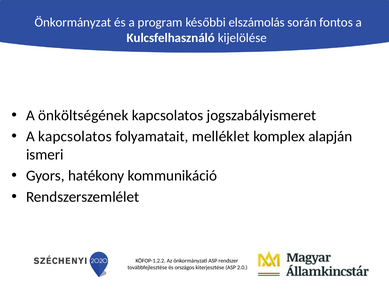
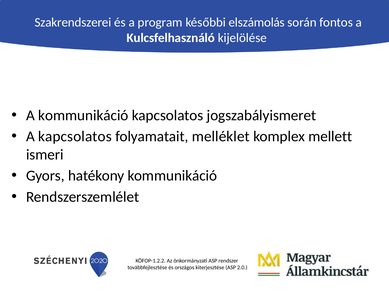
Önkormányzat: Önkormányzat -> Szakrendszerei (73, 22)
A önköltségének: önköltségének -> kommunikáció (83, 116)
alapján: alapján -> mellett (330, 137)
